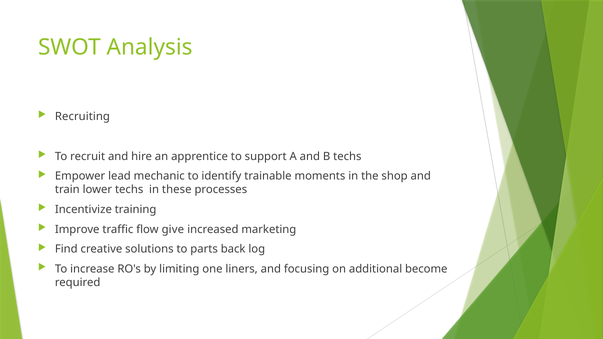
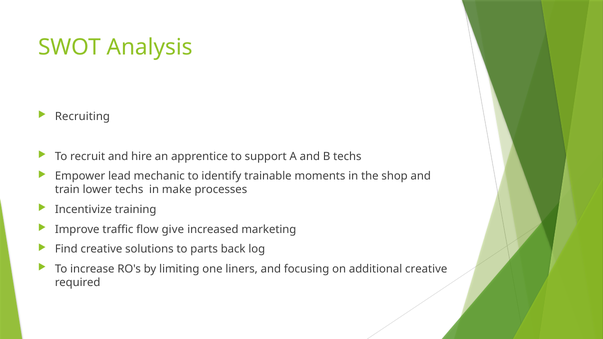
these: these -> make (177, 190)
additional become: become -> creative (426, 269)
